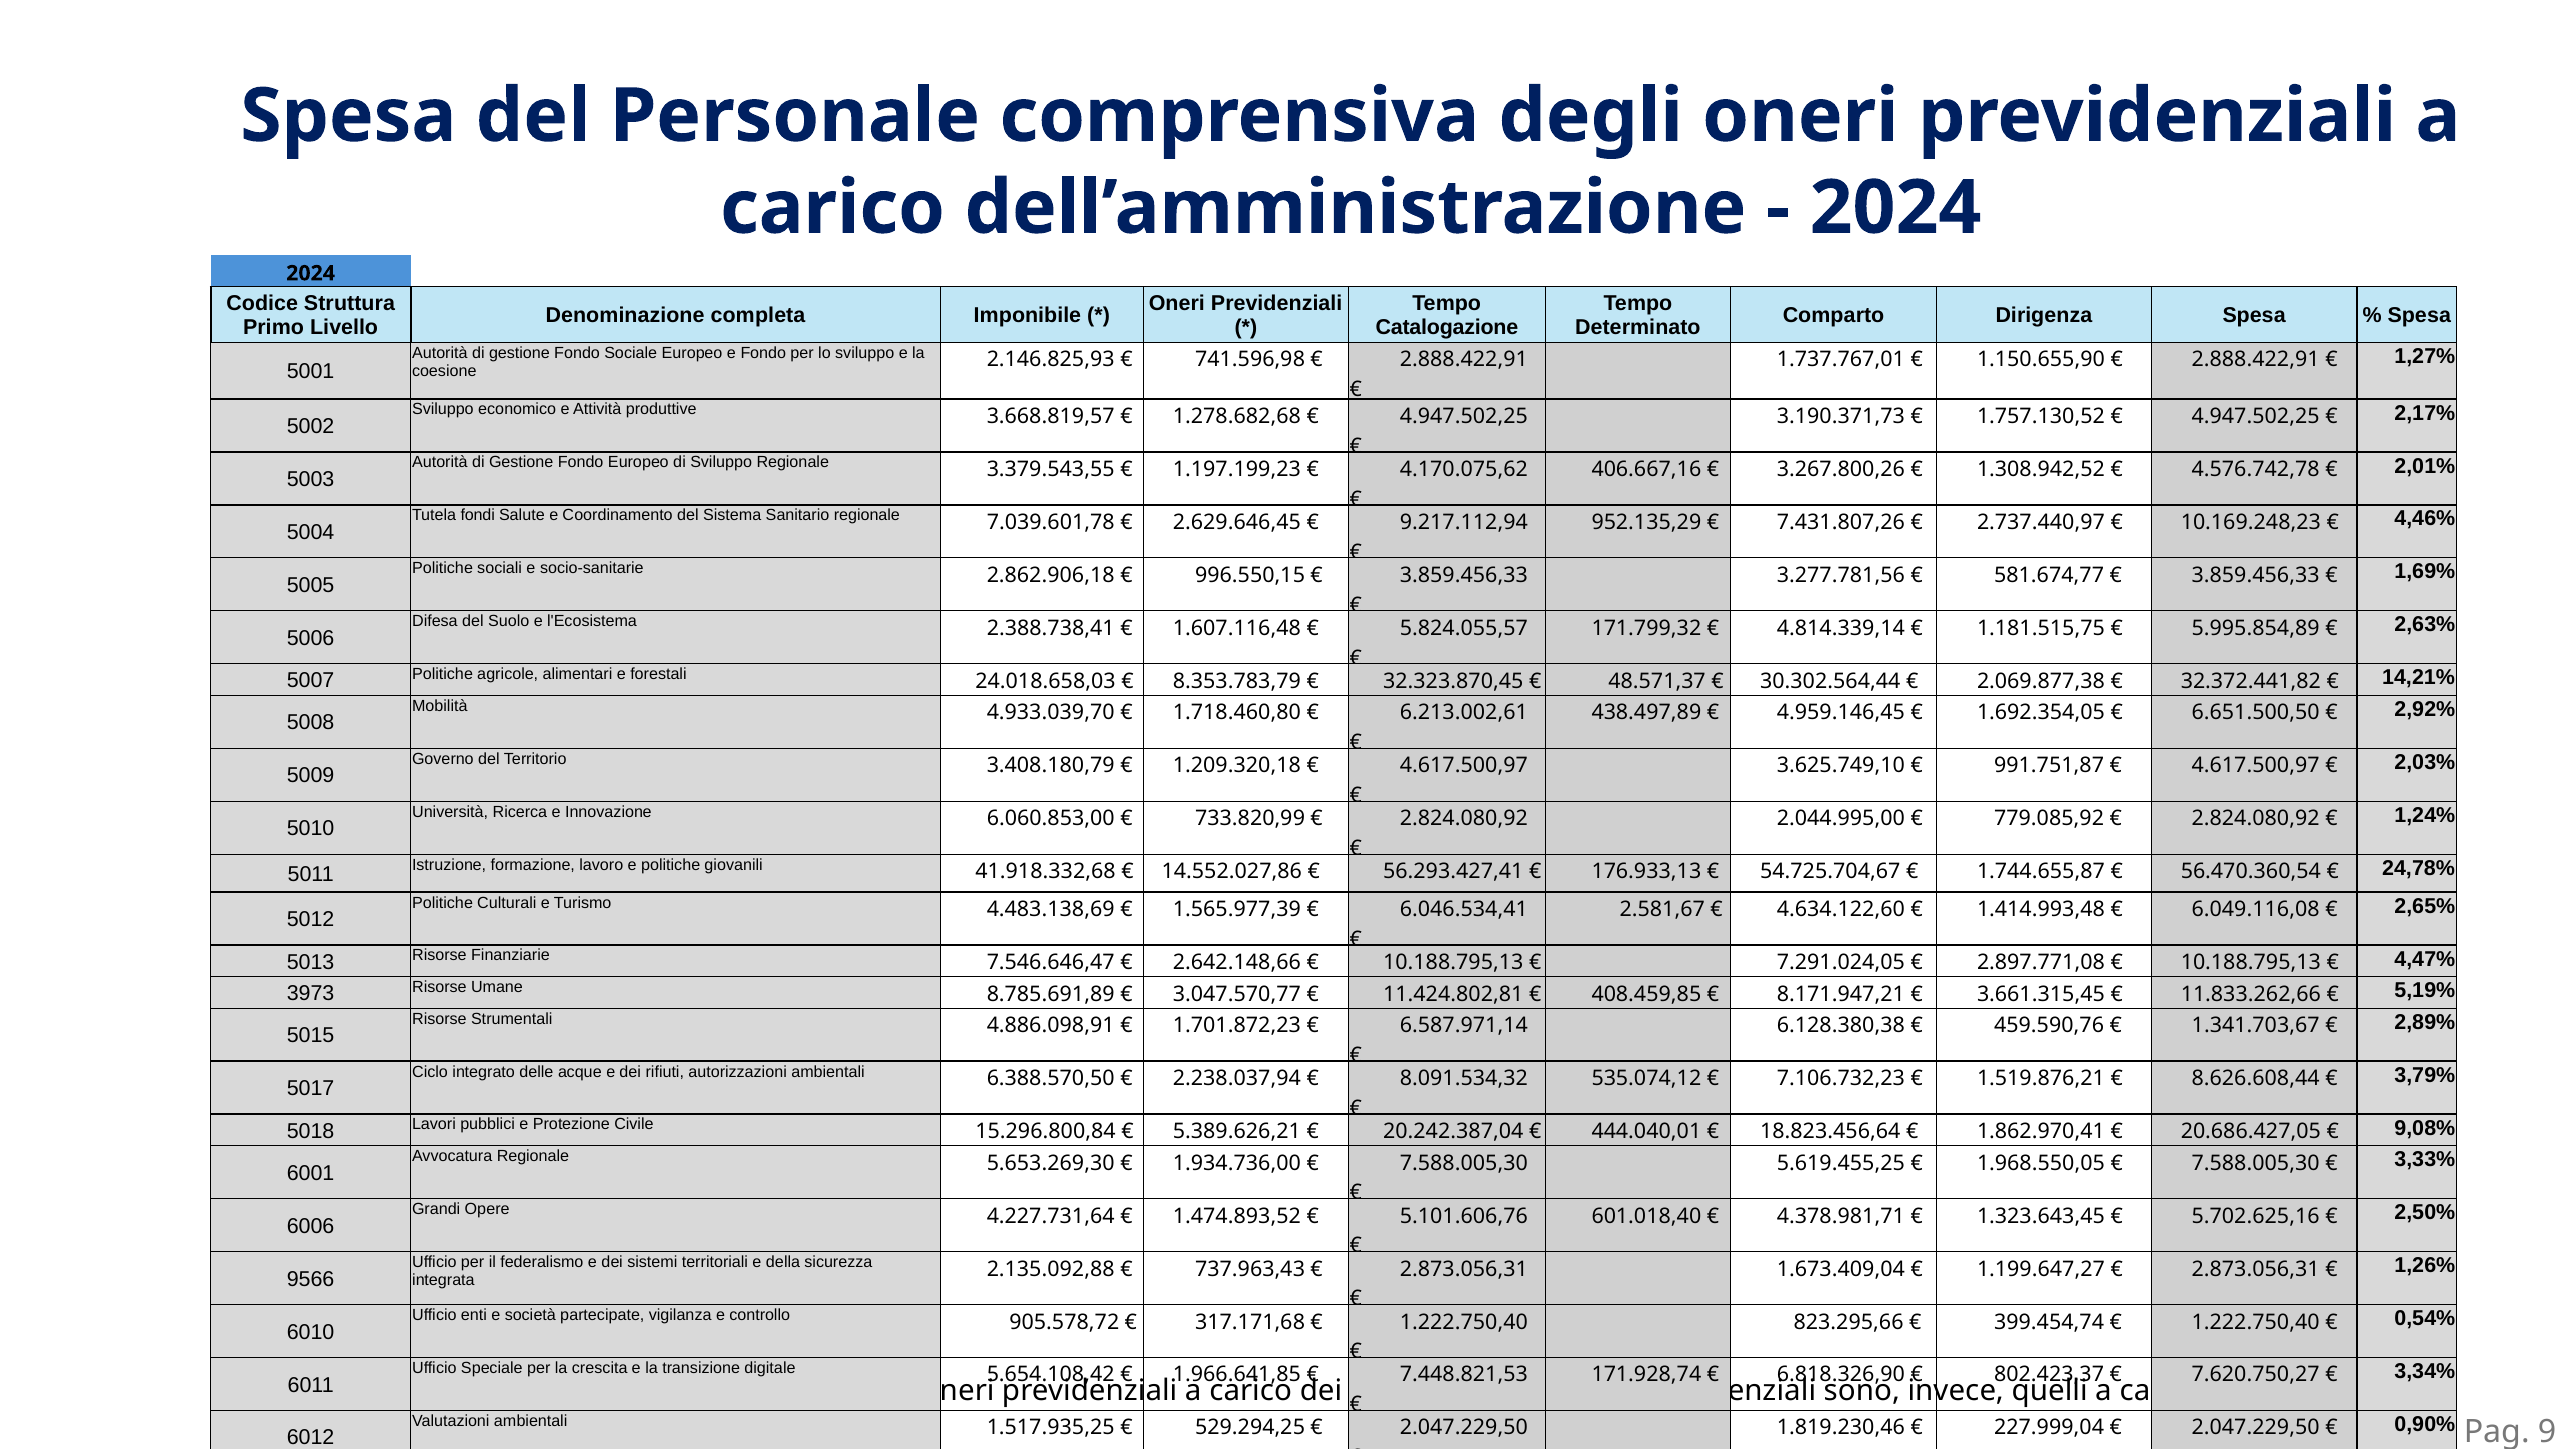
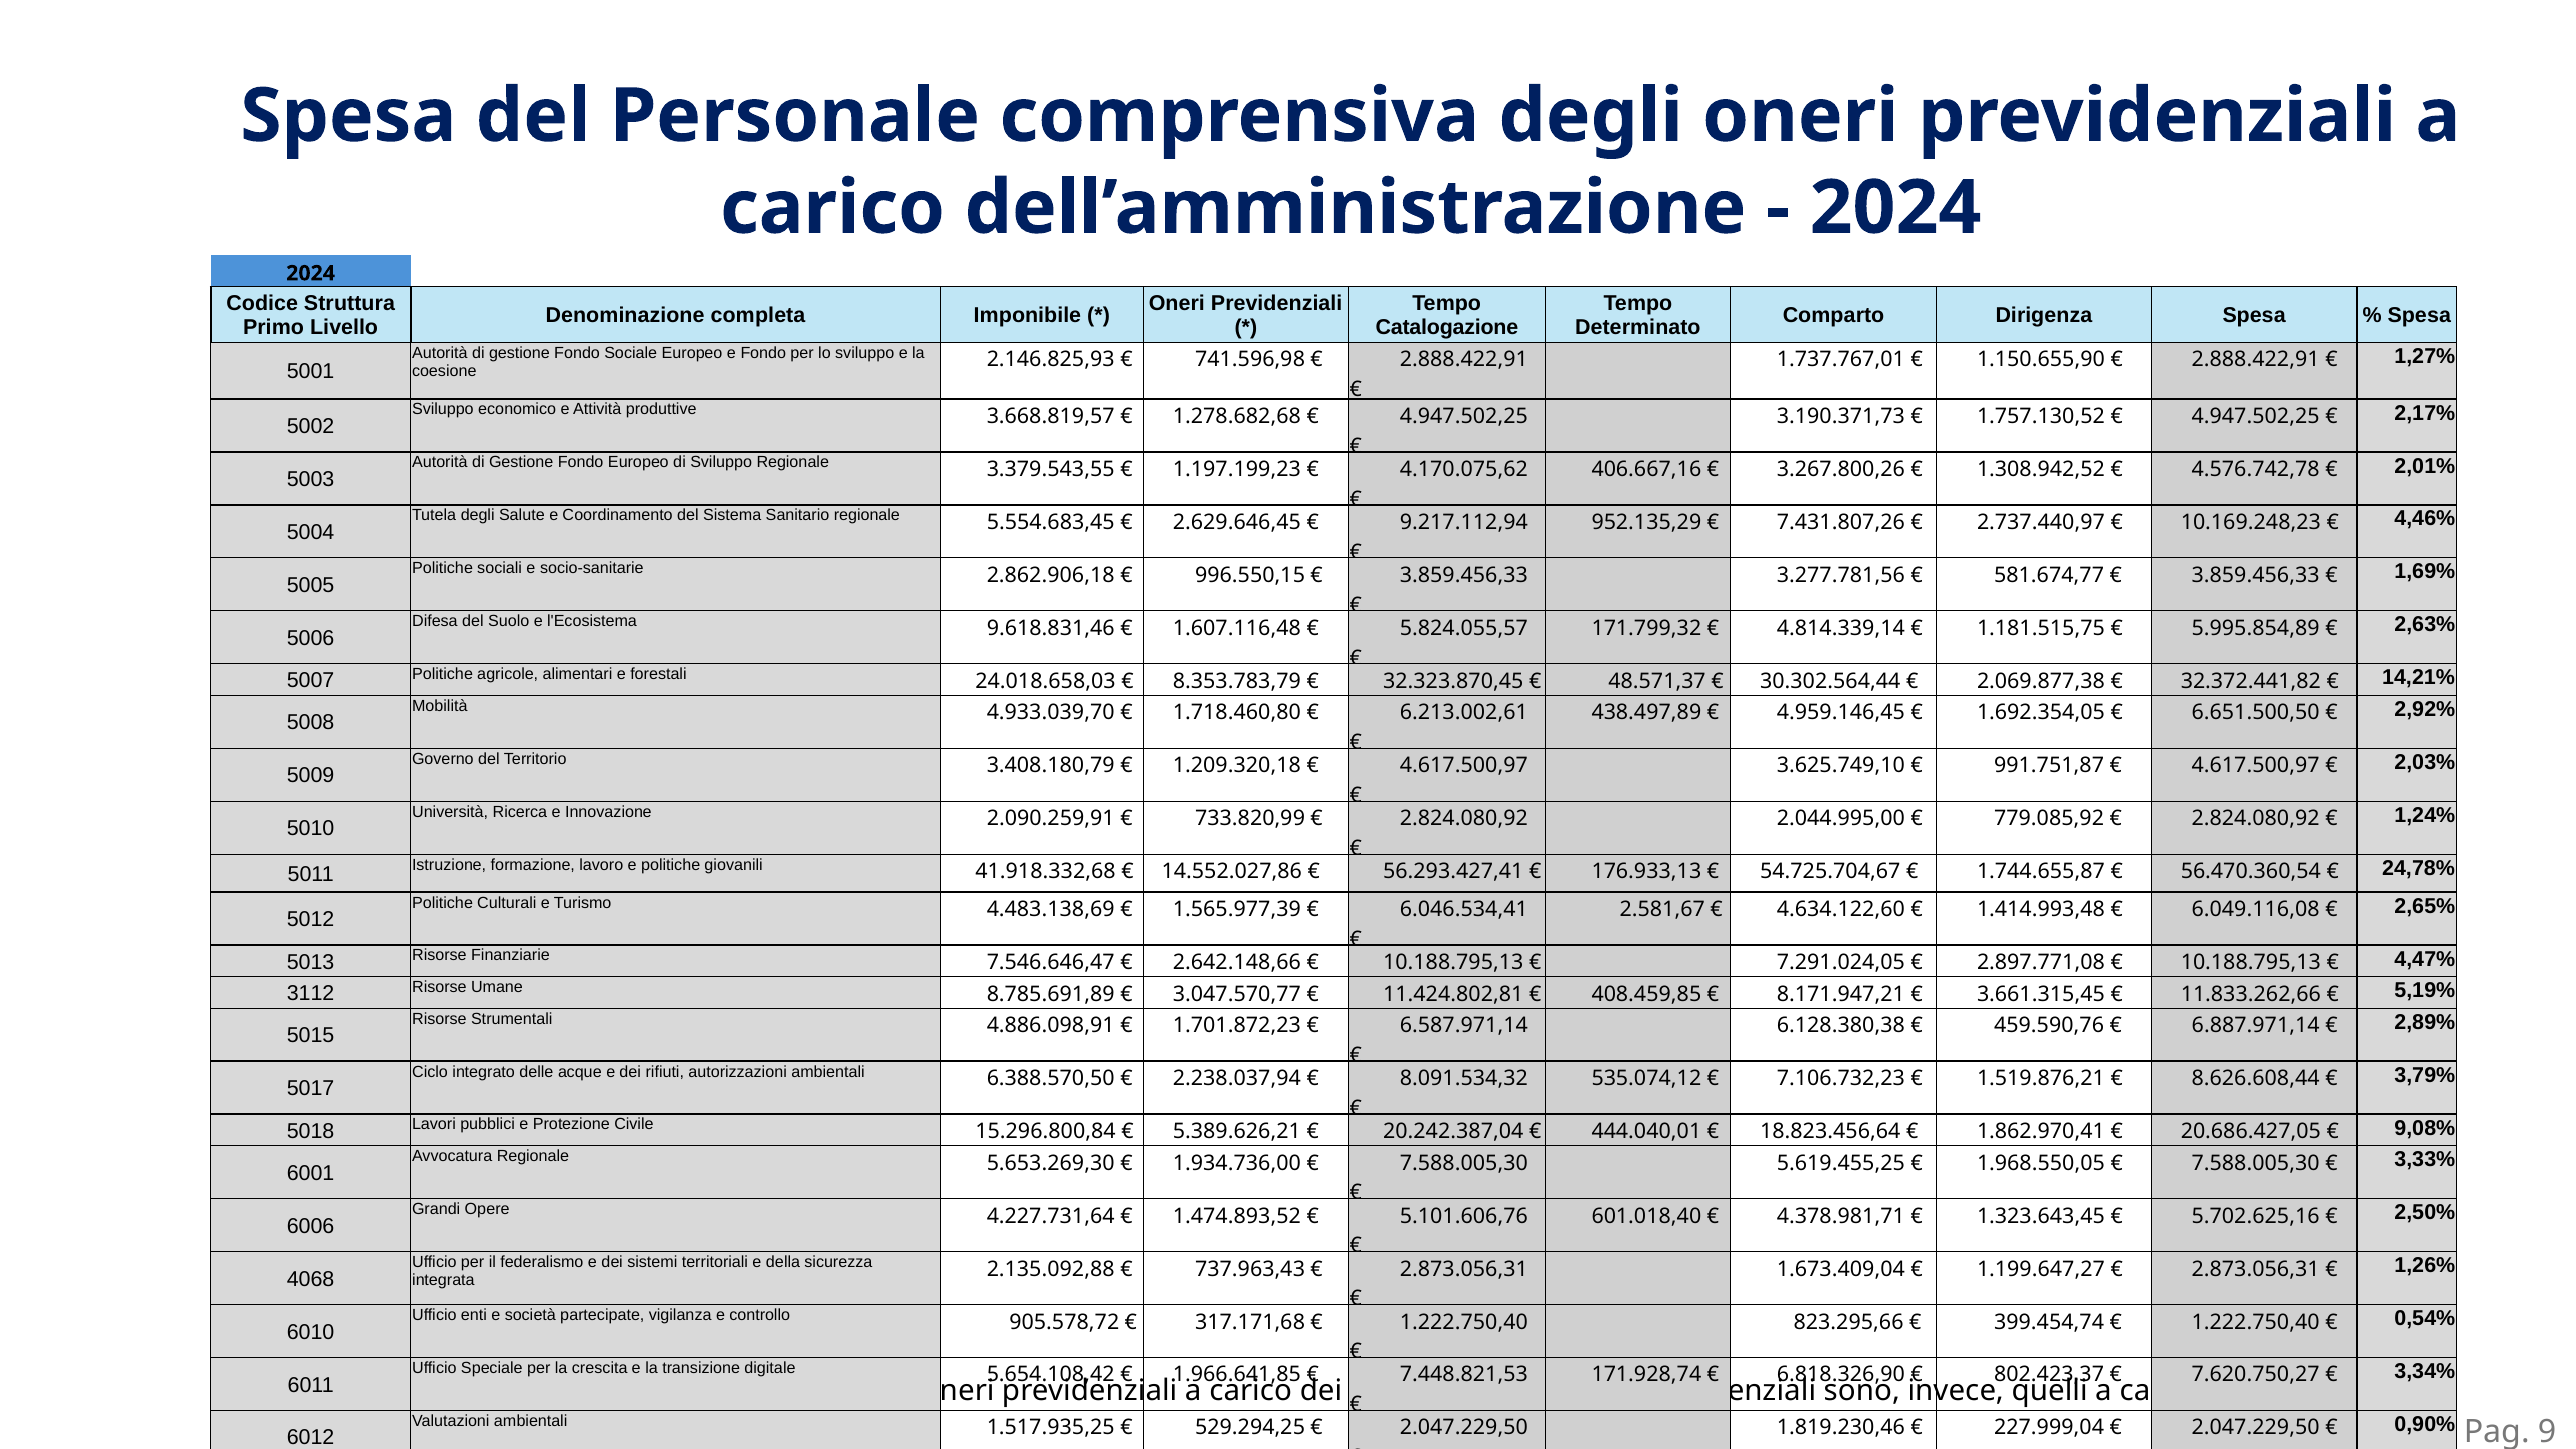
Tutela fondi: fondi -> degli (478, 516)
7.039.601,78: 7.039.601,78 -> 5.554.683,45 (1051, 522)
2.388.738,41: 2.388.738,41 -> 9.618.831,46 (1051, 628)
6.060.853,00: 6.060.853,00 -> 2.090.259,91 (1051, 819)
3973: 3973 -> 3112 (311, 994)
1.341.703,67: 1.341.703,67 -> 6.887.971,14 (2256, 1026)
9566: 9566 -> 4068 (311, 1279)
